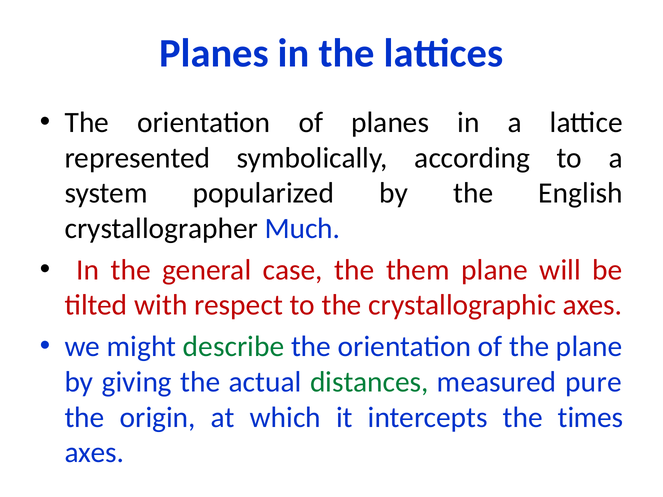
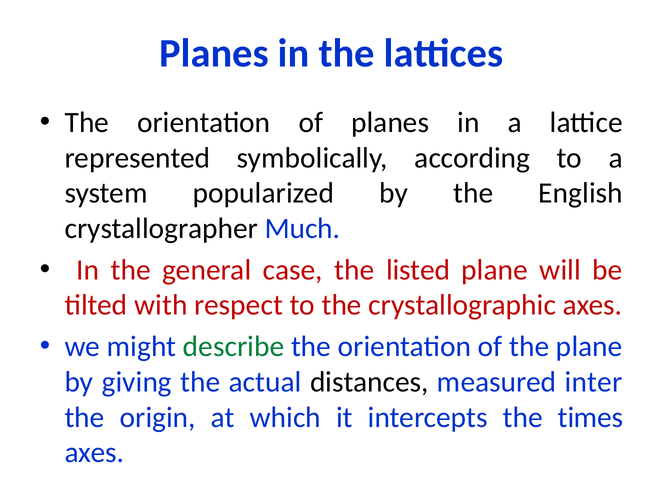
them: them -> listed (418, 270)
distances colour: green -> black (369, 382)
pure: pure -> inter (594, 382)
